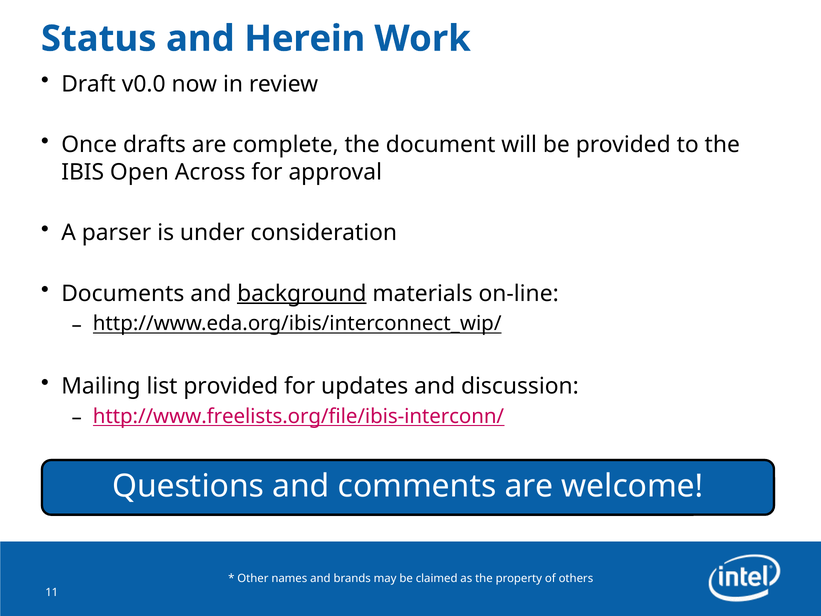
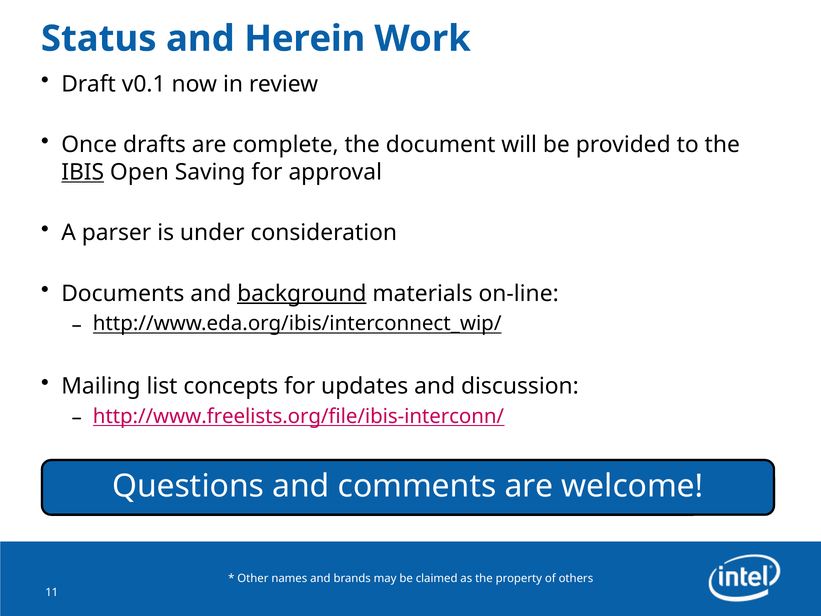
v0.0: v0.0 -> v0.1 (144, 84)
IBIS underline: none -> present (83, 172)
Across: Across -> Saving (210, 172)
list provided: provided -> concepts (231, 386)
